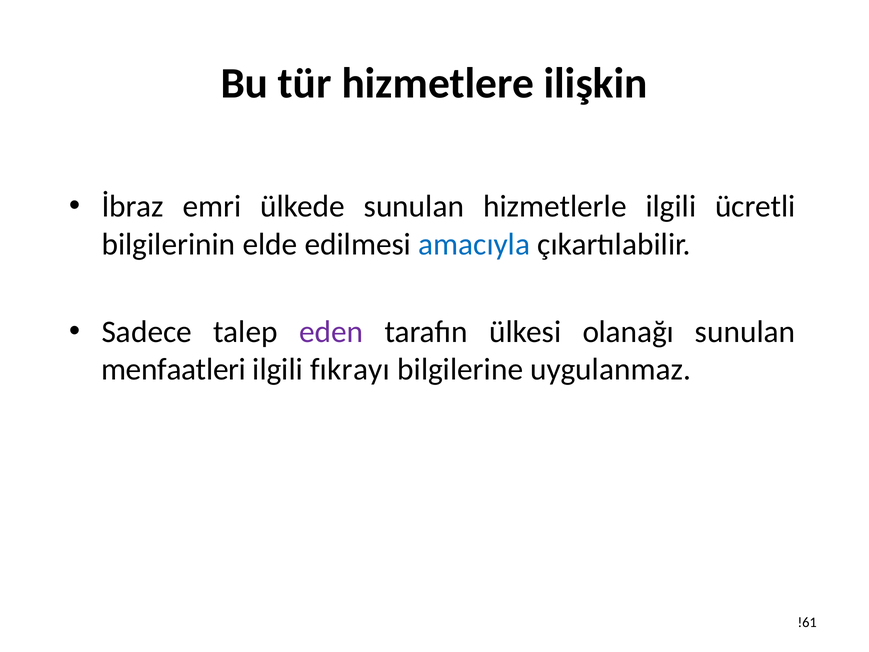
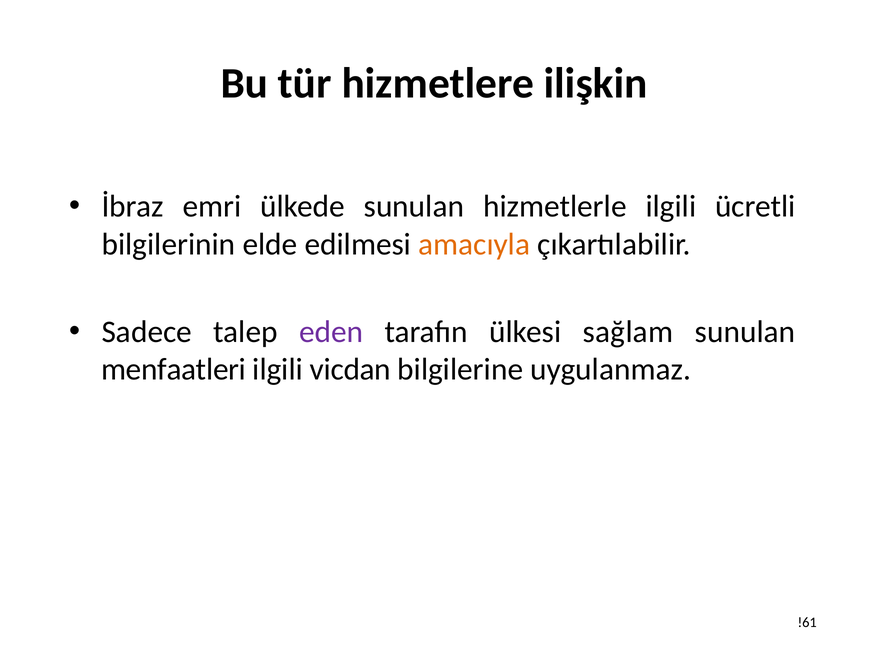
amacıyla colour: blue -> orange (474, 244)
olanağı: olanağı -> sağlam (628, 332)
fıkrayı: fıkrayı -> vicdan (350, 369)
